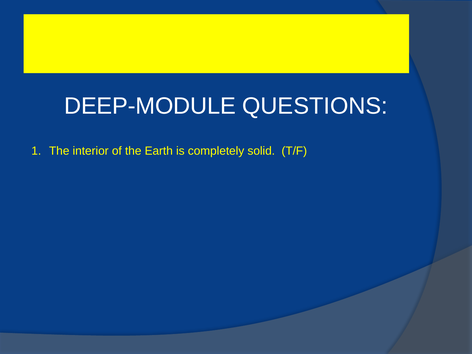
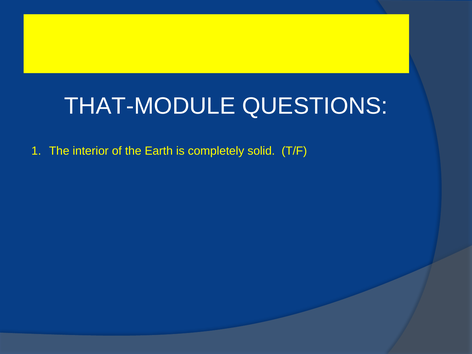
DEEP-MODULE: DEEP-MODULE -> THAT-MODULE (150, 106)
